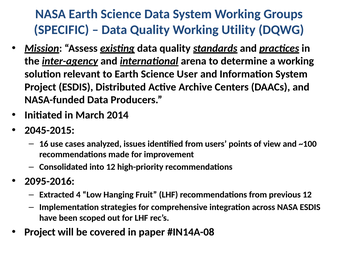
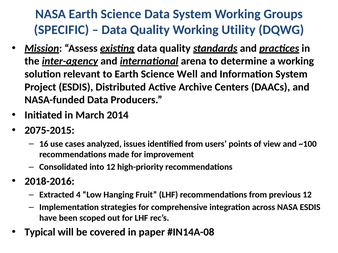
User: User -> Well (187, 74)
2045-2015: 2045-2015 -> 2075-2015 (50, 131)
2095-2016: 2095-2016 -> 2018-2016 (50, 182)
Project: Project -> Typical (40, 233)
